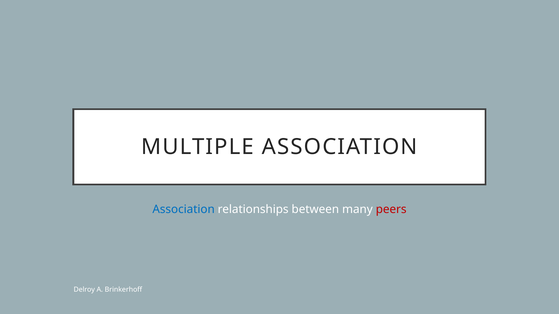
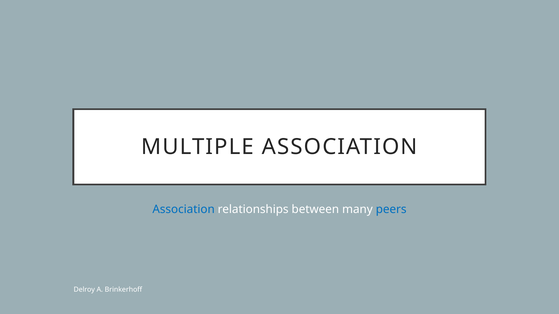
peers colour: red -> blue (391, 209)
